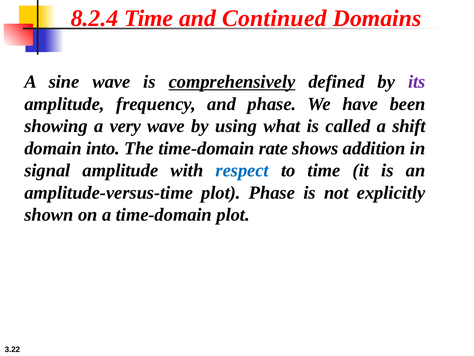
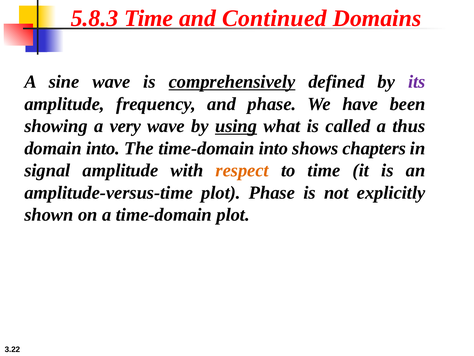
8.2.4: 8.2.4 -> 5.8.3 (95, 18)
using underline: none -> present (236, 126)
shift: shift -> thus (409, 126)
time-domain rate: rate -> into (273, 148)
addition: addition -> chapters (374, 148)
respect colour: blue -> orange (242, 170)
